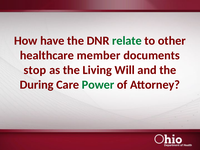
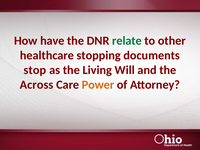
member: member -> stopping (99, 55)
During: During -> Across (37, 85)
Power colour: green -> orange (98, 85)
